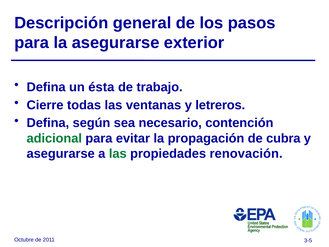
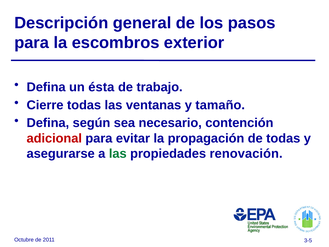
la asegurarse: asegurarse -> escombros (116, 43)
letreros: letreros -> tamaño (220, 105)
adicional colour: green -> red (54, 138)
de cubra: cubra -> todas (283, 138)
